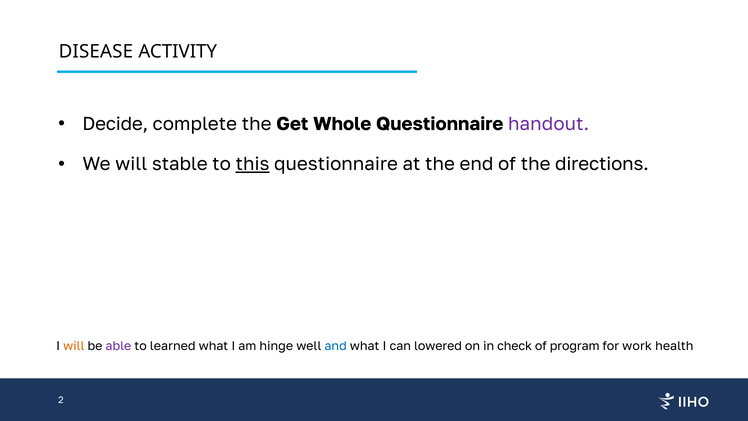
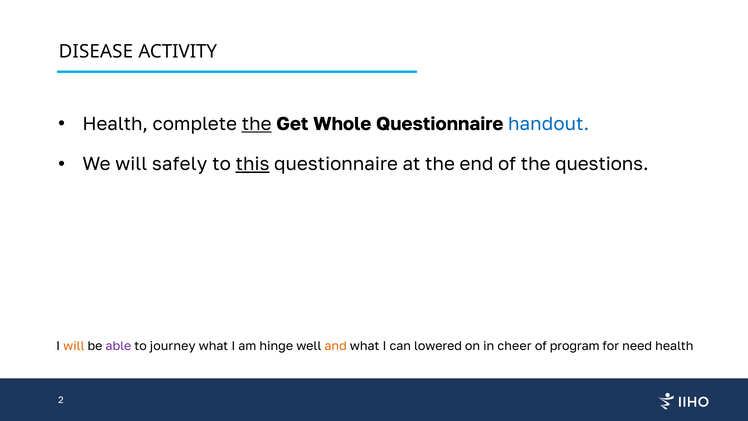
Decide: Decide -> Health (115, 124)
the underline: none -> present (257, 124)
handout colour: purple -> blue (549, 124)
stable: stable -> safely (180, 164)
directions: directions -> questions (602, 164)
learned: learned -> journey (173, 346)
and colour: blue -> orange (336, 346)
check: check -> cheer (515, 346)
work: work -> need (637, 346)
